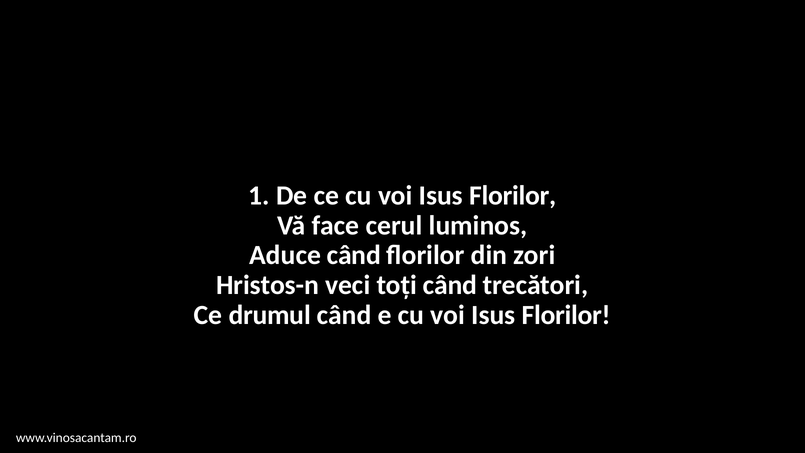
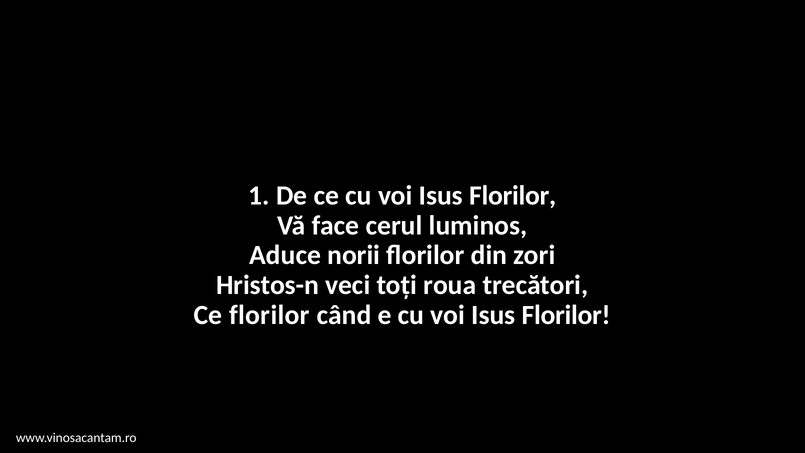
Aduce când: când -> norii (354, 255)
toți când: când -> roua (450, 285)
Ce drumul: drumul -> florilor (269, 315)
